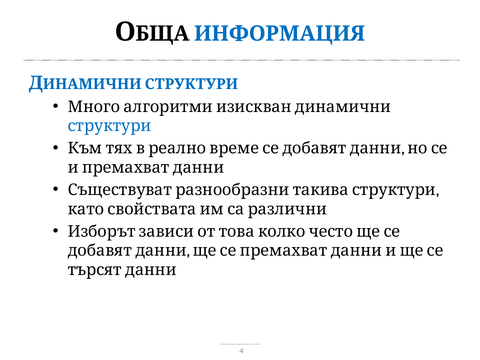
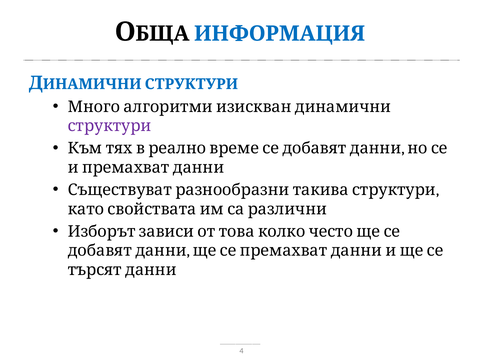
структури colour: blue -> purple (110, 126)
